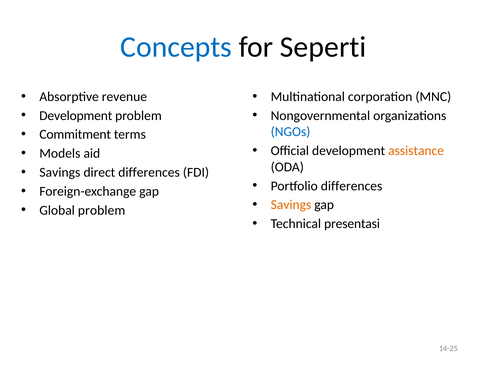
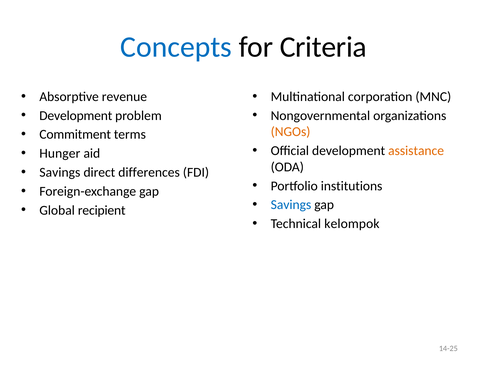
Seperti: Seperti -> Criteria (323, 47)
NGOs colour: blue -> orange (291, 132)
Models: Models -> Hunger (60, 154)
Portfolio differences: differences -> institutions (352, 186)
Savings colour: orange -> blue (291, 205)
Global problem: problem -> recipient (102, 210)
presentasi: presentasi -> kelompok (352, 224)
